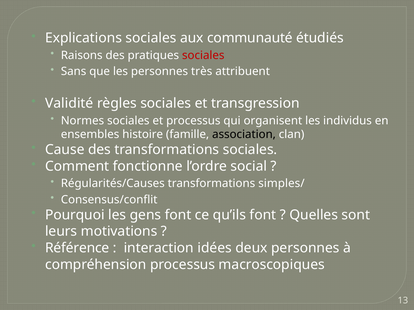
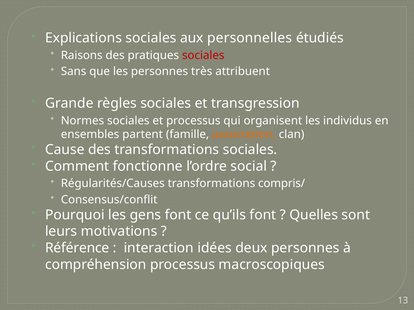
communauté: communauté -> personnelles (250, 38)
Validité: Validité -> Grande (69, 103)
histoire: histoire -> partent (143, 135)
association colour: black -> orange (244, 135)
simples/: simples/ -> compris/ (282, 184)
